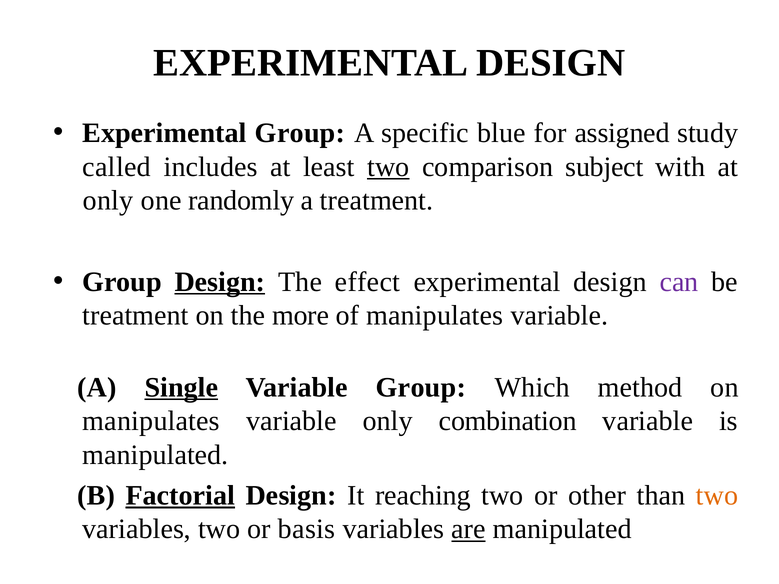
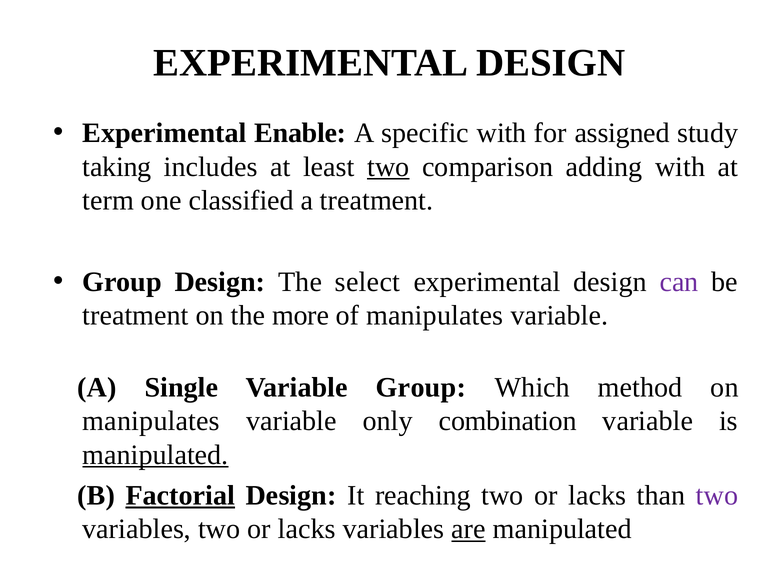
Experimental Group: Group -> Enable (300, 133)
specific blue: blue -> with (502, 133)
called: called -> taking (117, 167)
subject: subject -> adding (604, 167)
only: only -> term (108, 201)
randomly: randomly -> classified (241, 201)
Design underline: present -> none (220, 282)
effect: effect -> select (368, 282)
Single underline: present -> none (181, 387)
manipulated underline: none -> present (155, 455)
other: other -> lacks (597, 496)
two colour: orange -> purple (717, 496)
variables two or basis: basis -> lacks (307, 529)
